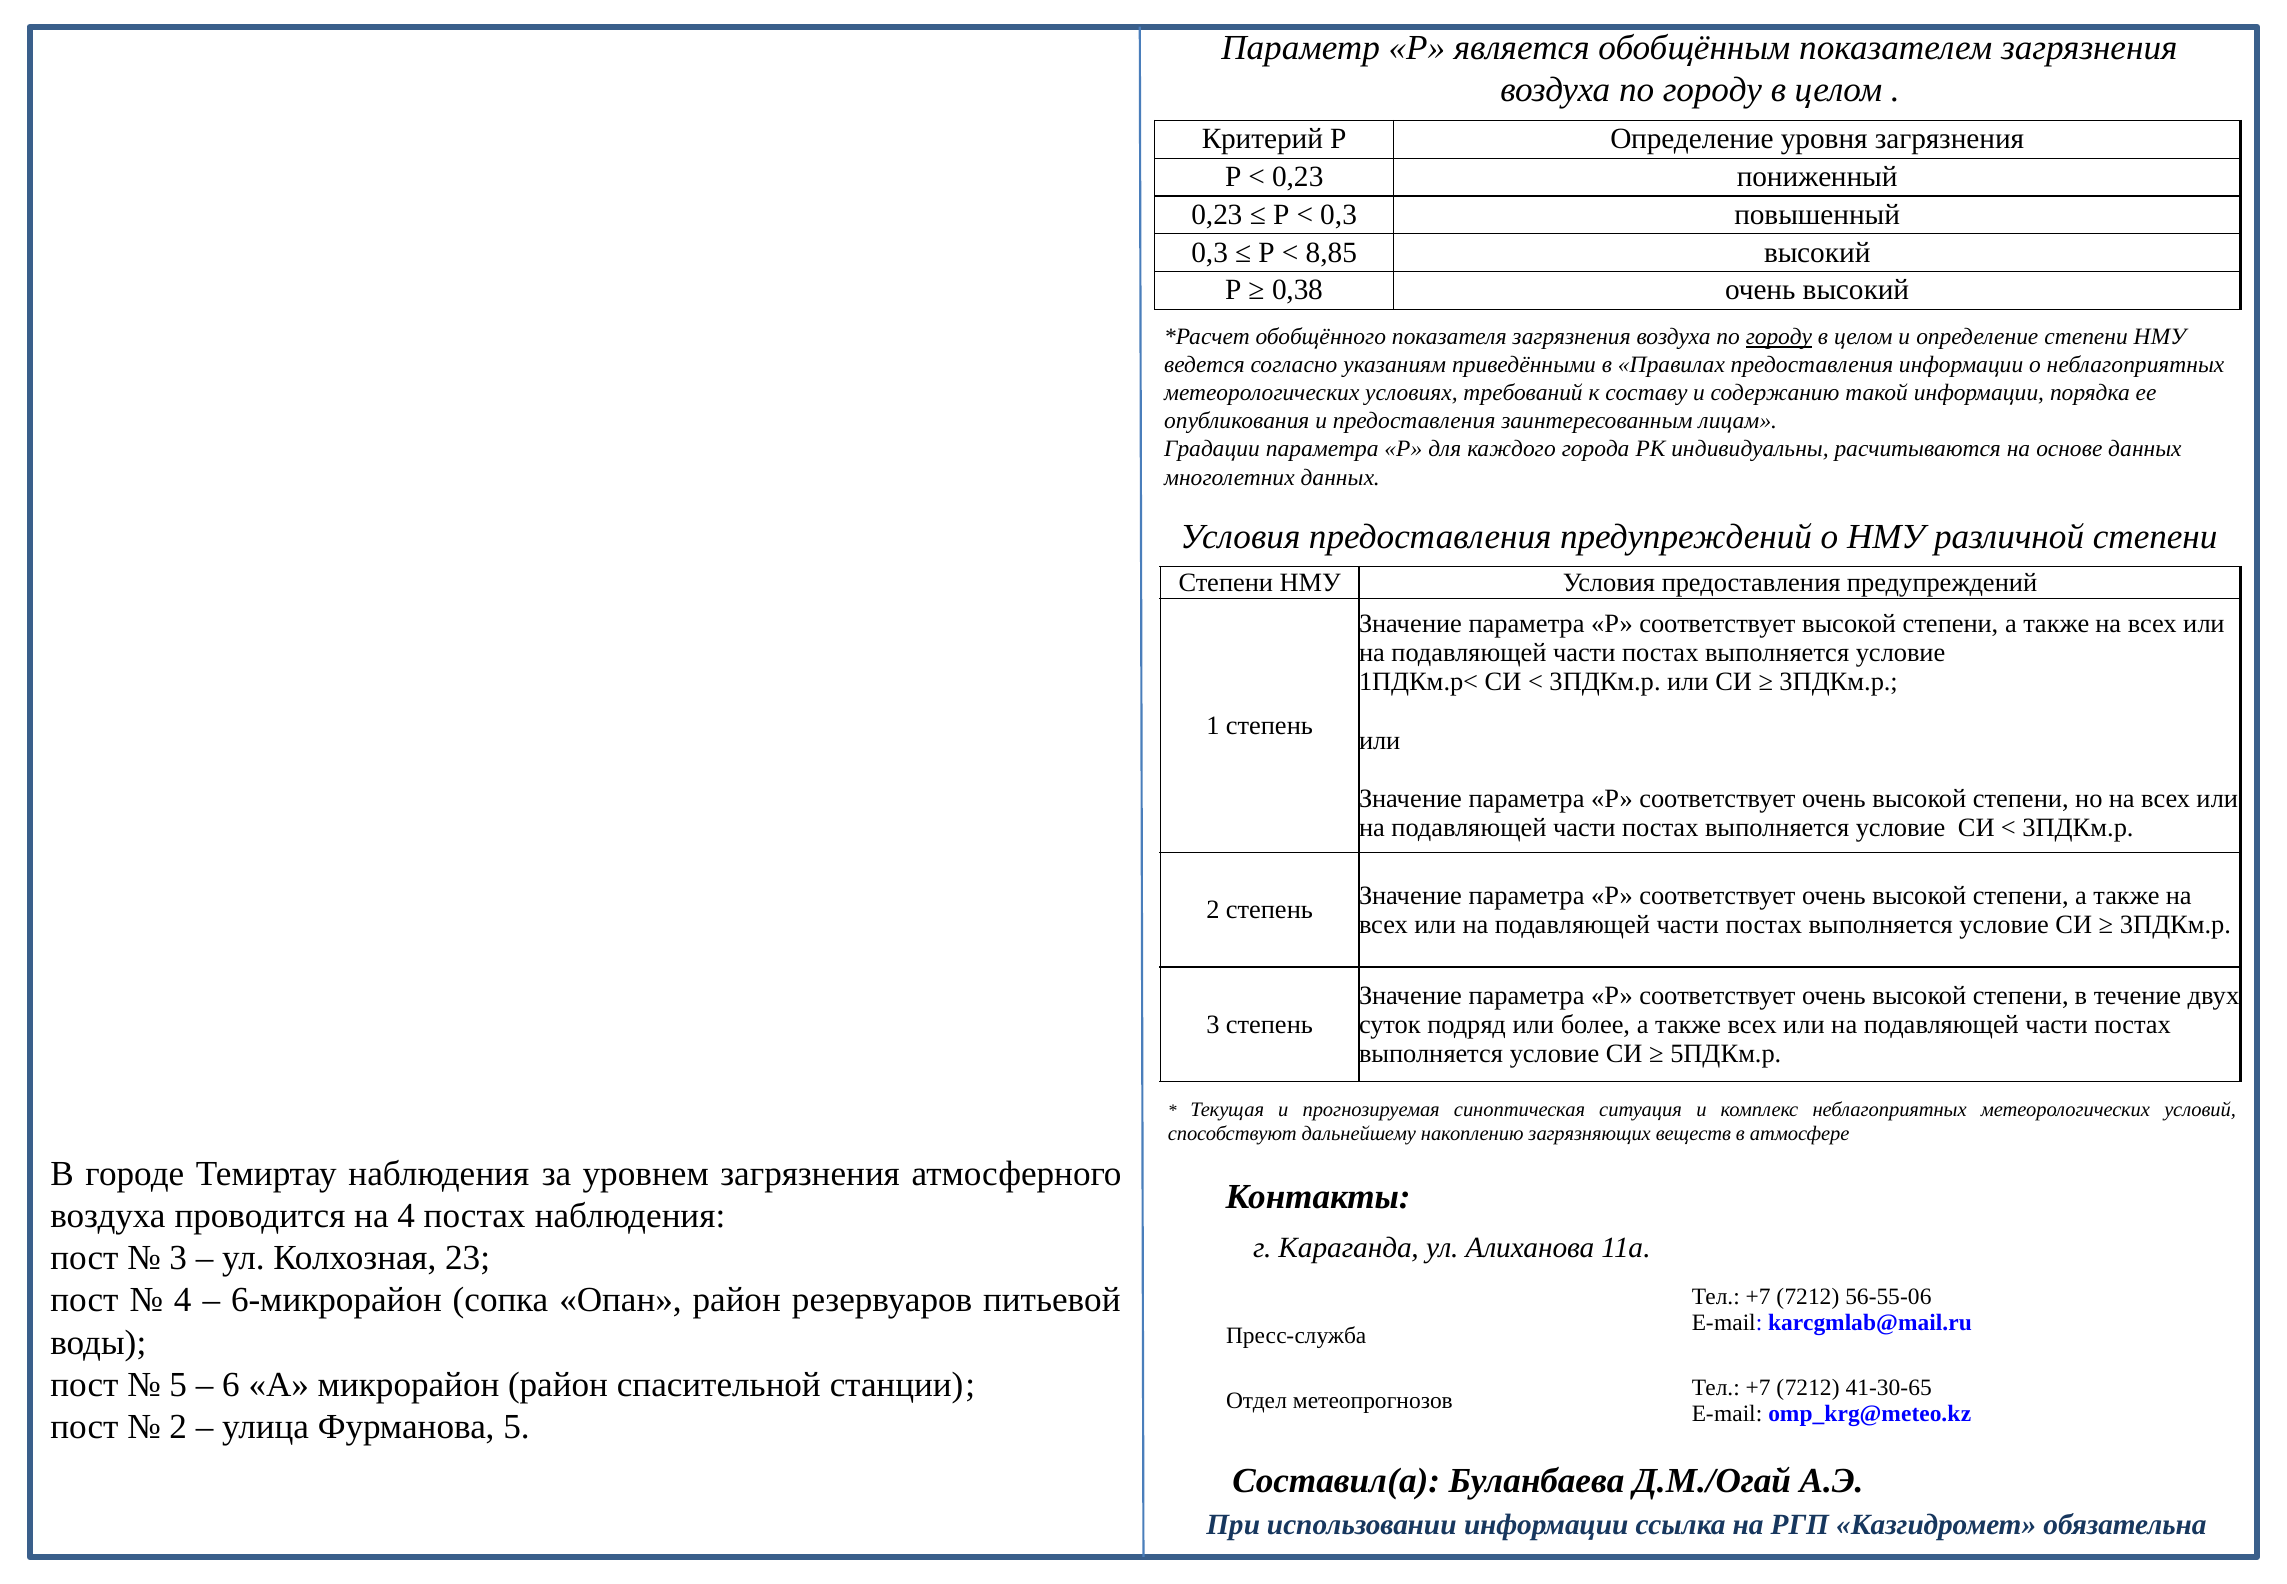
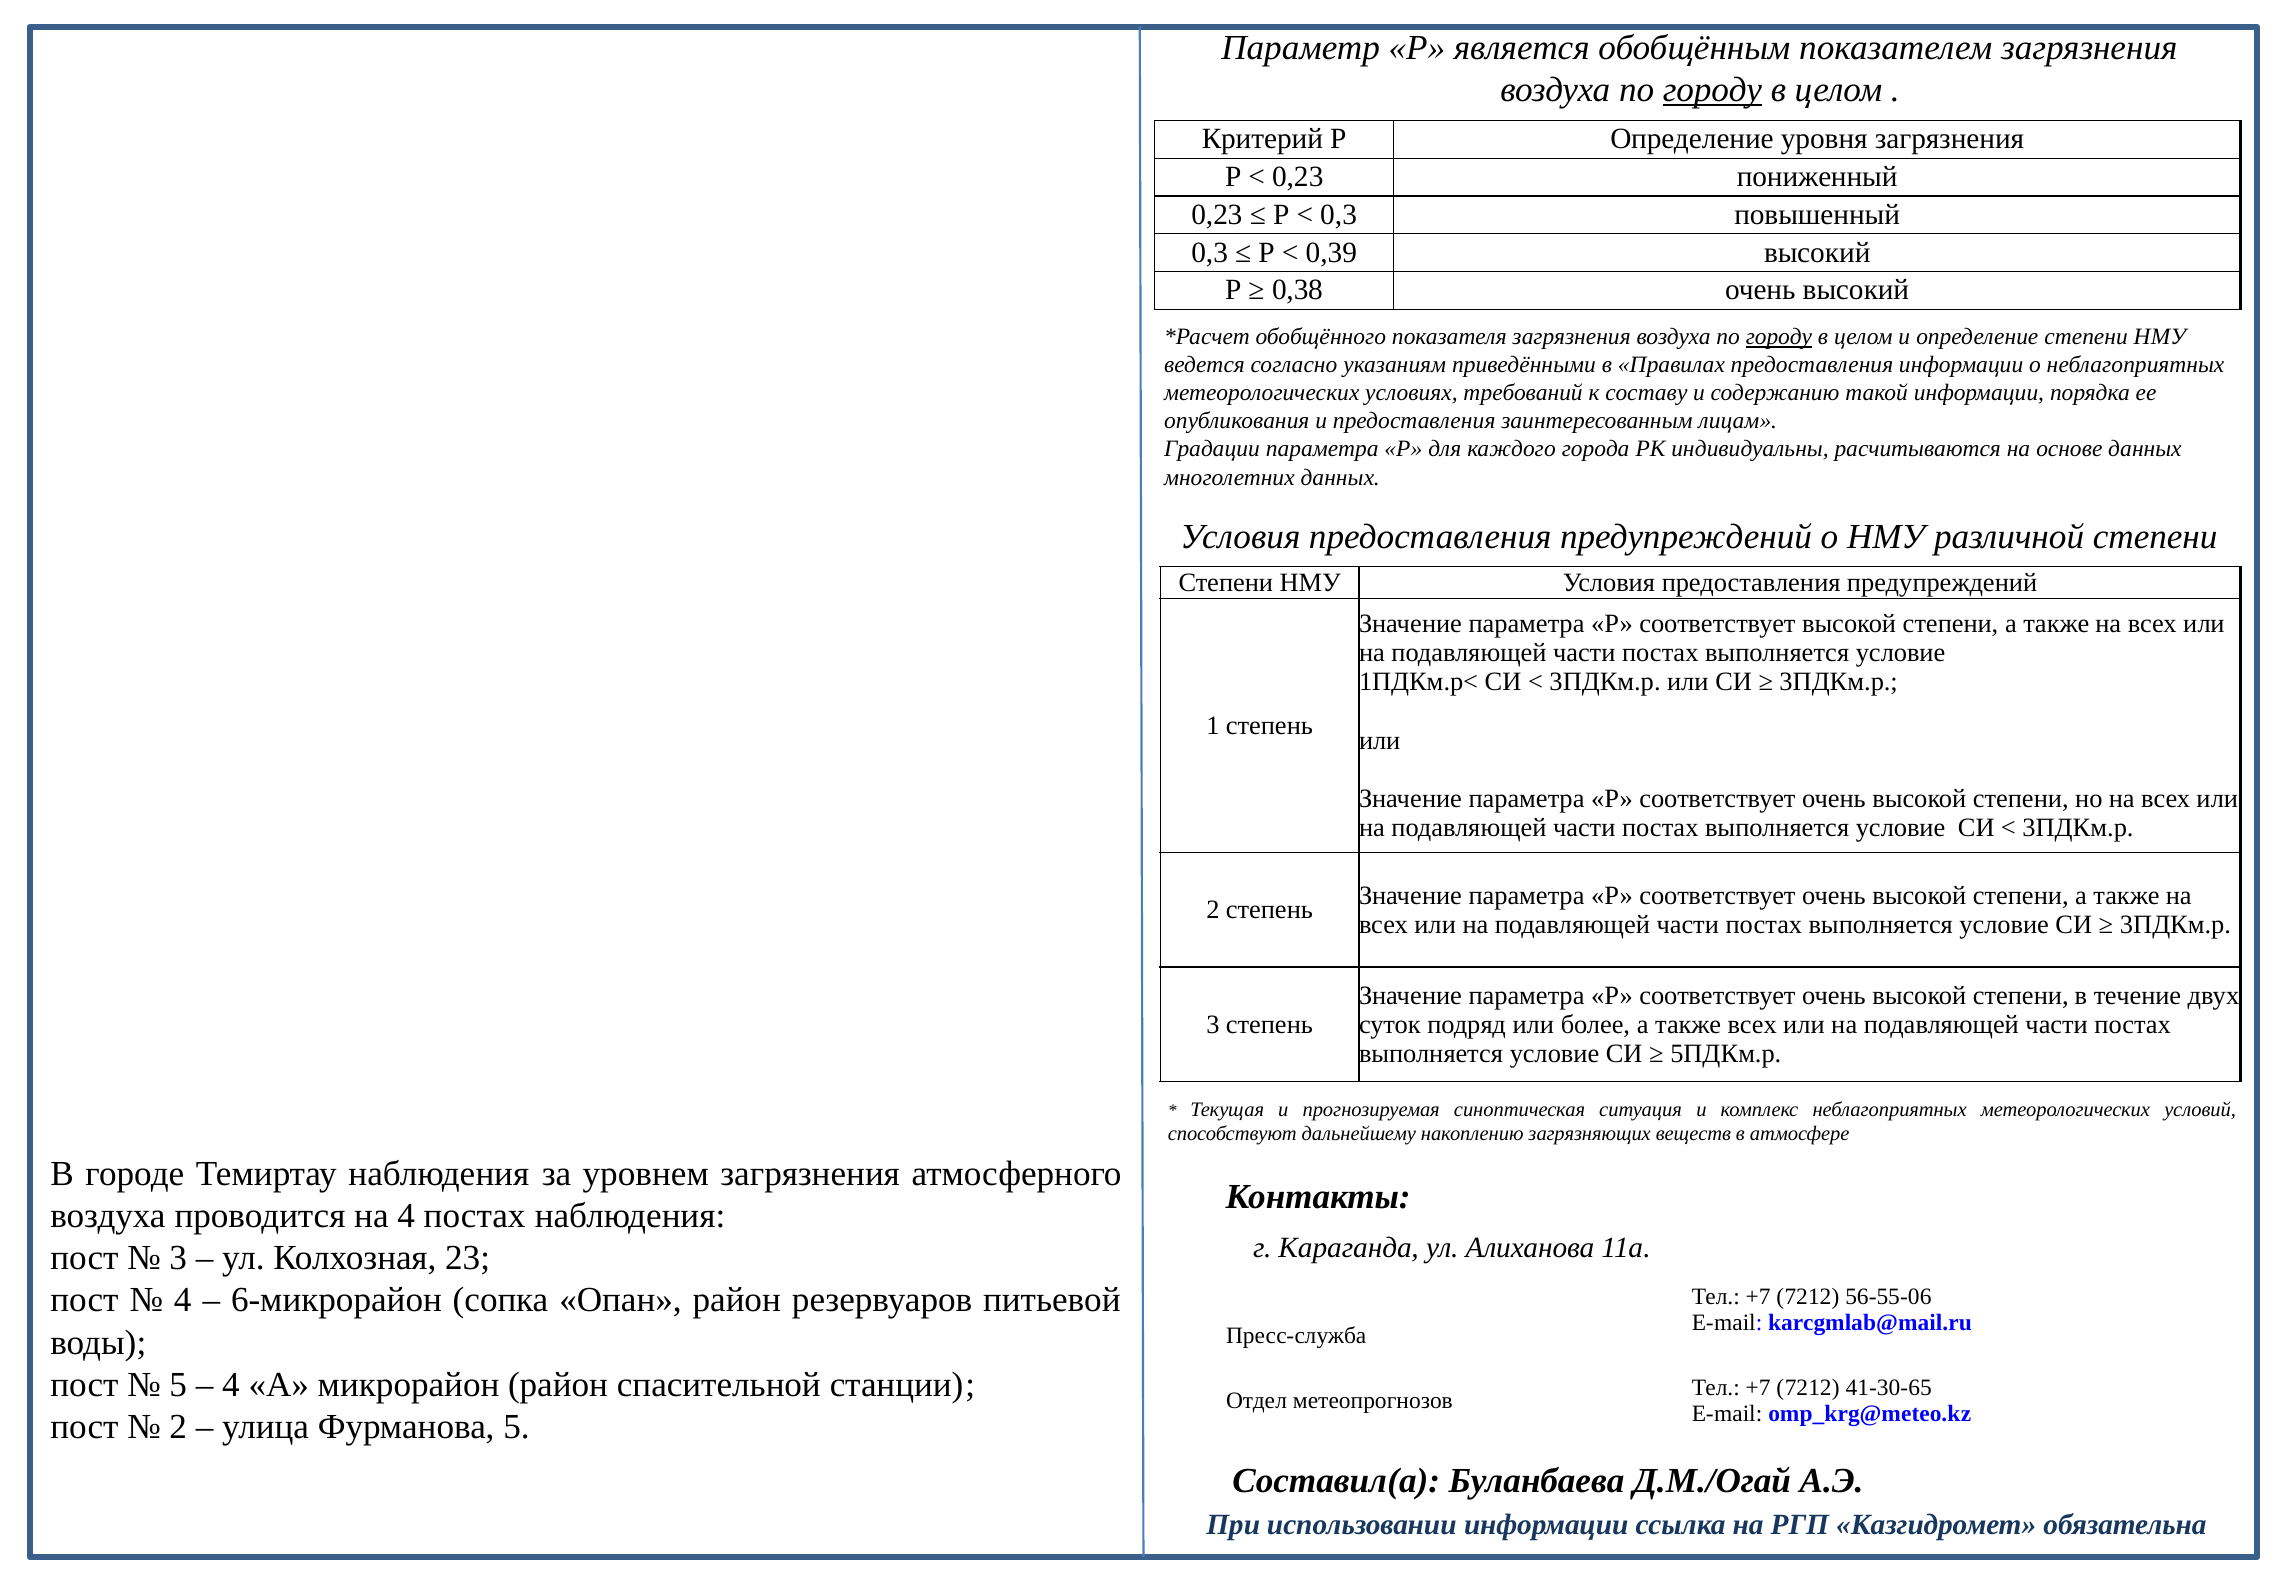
городу underline: none -> present (1712, 90)
8,85: 8,85 -> 0,39 (1331, 252)
6: 6 -> 4 (231, 1384)
